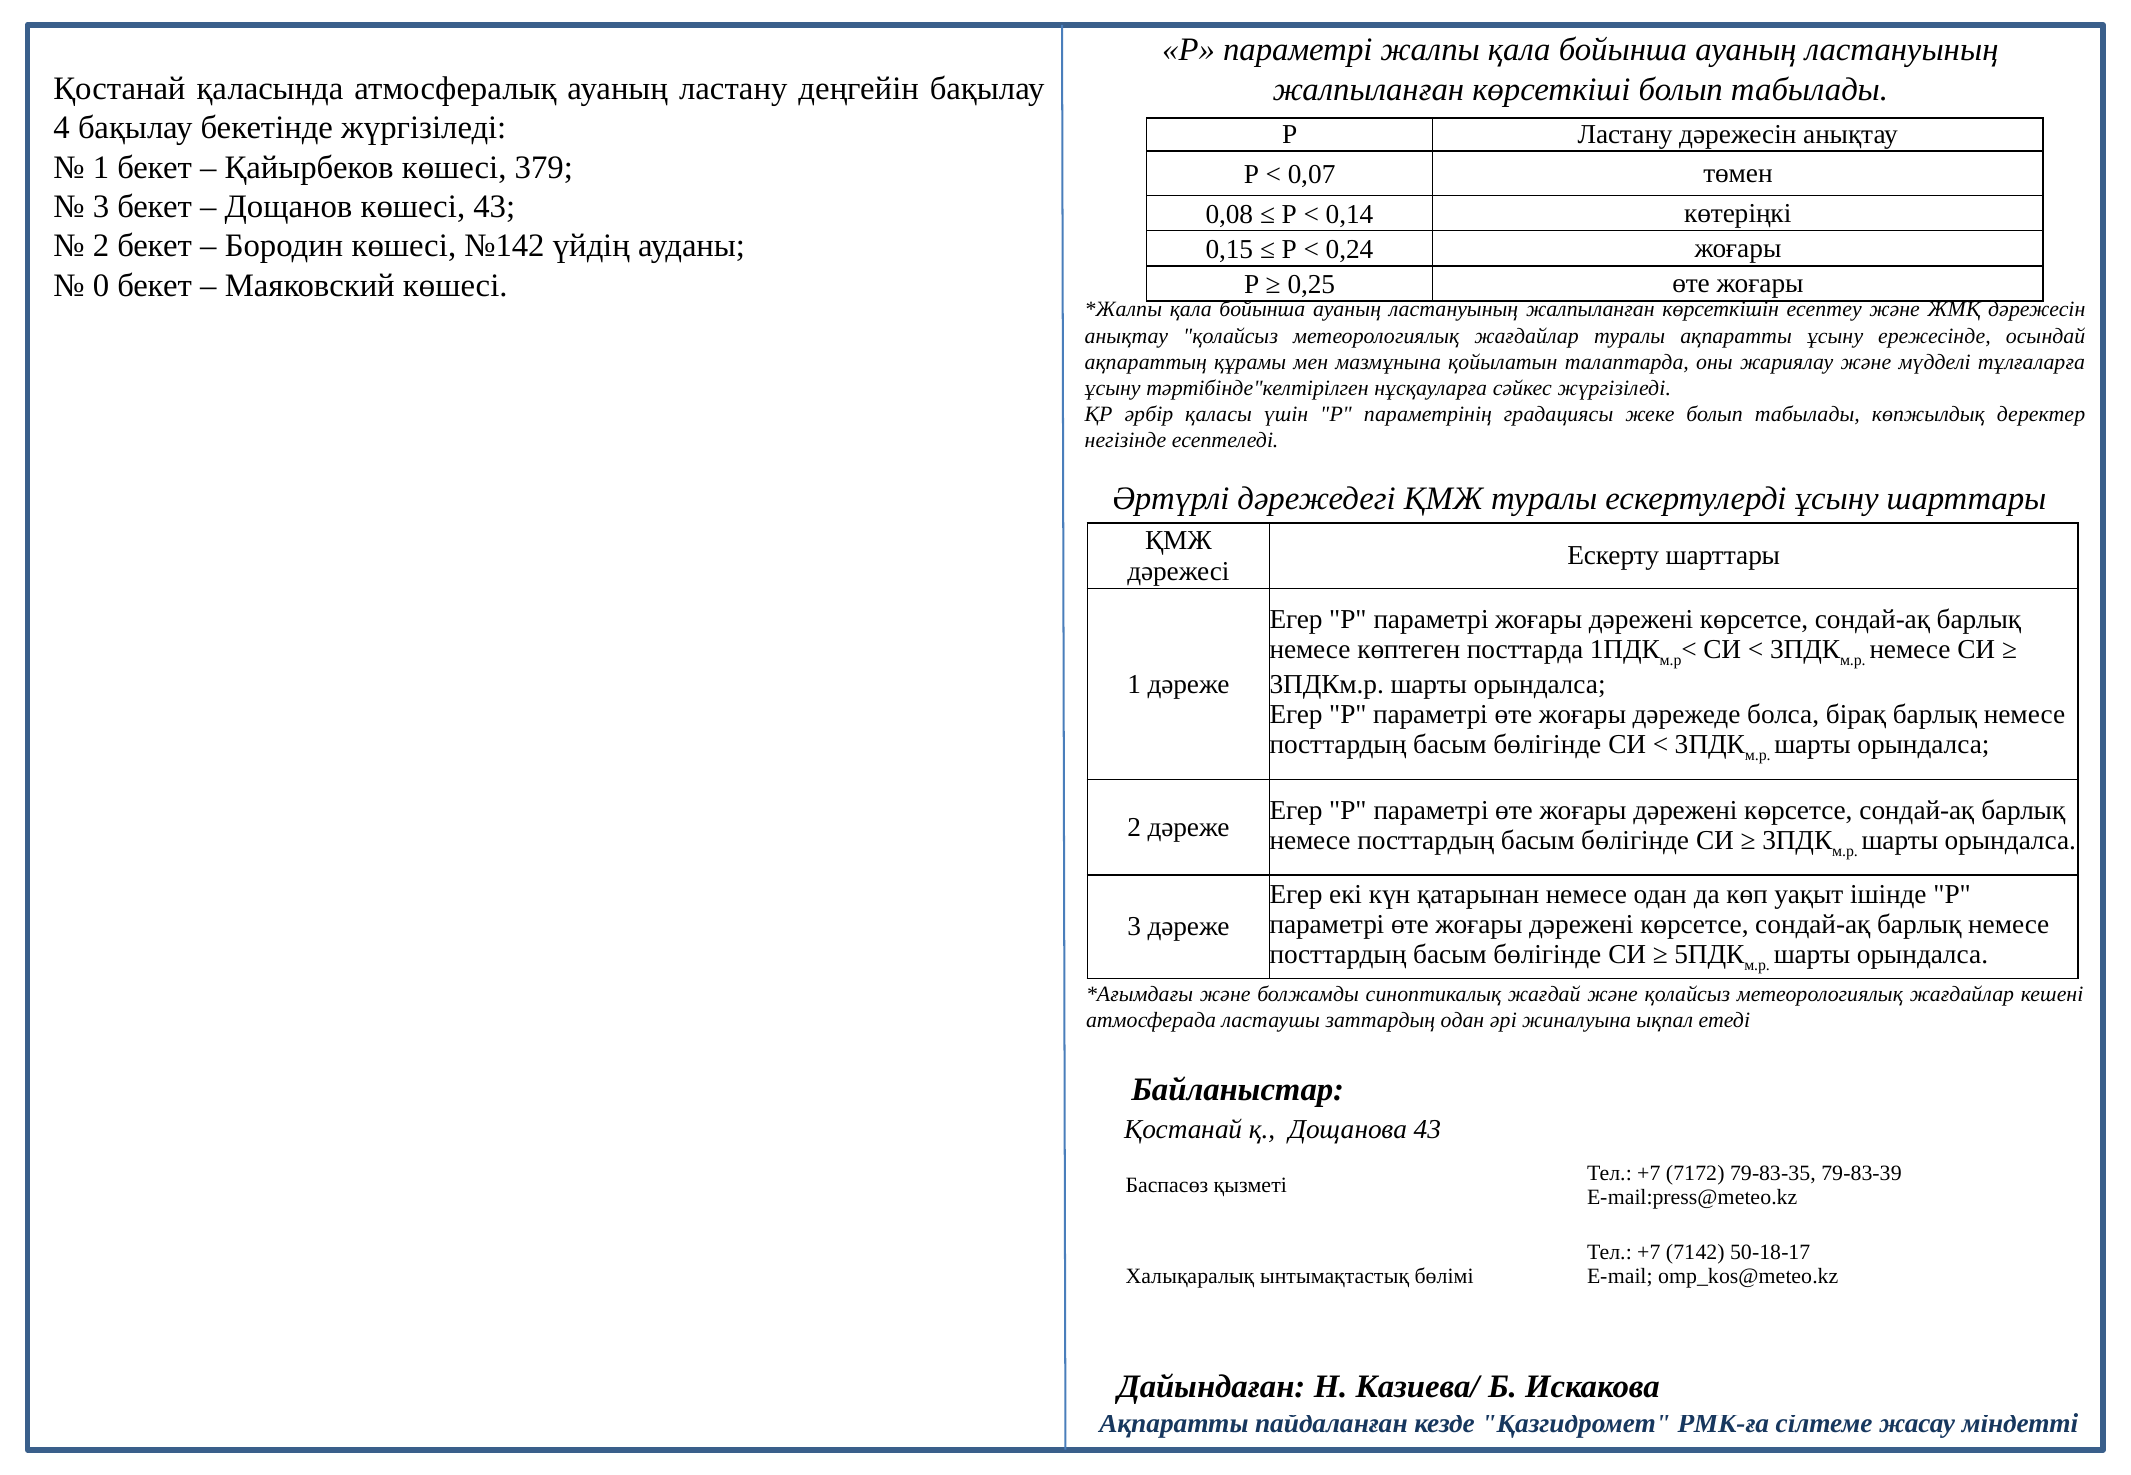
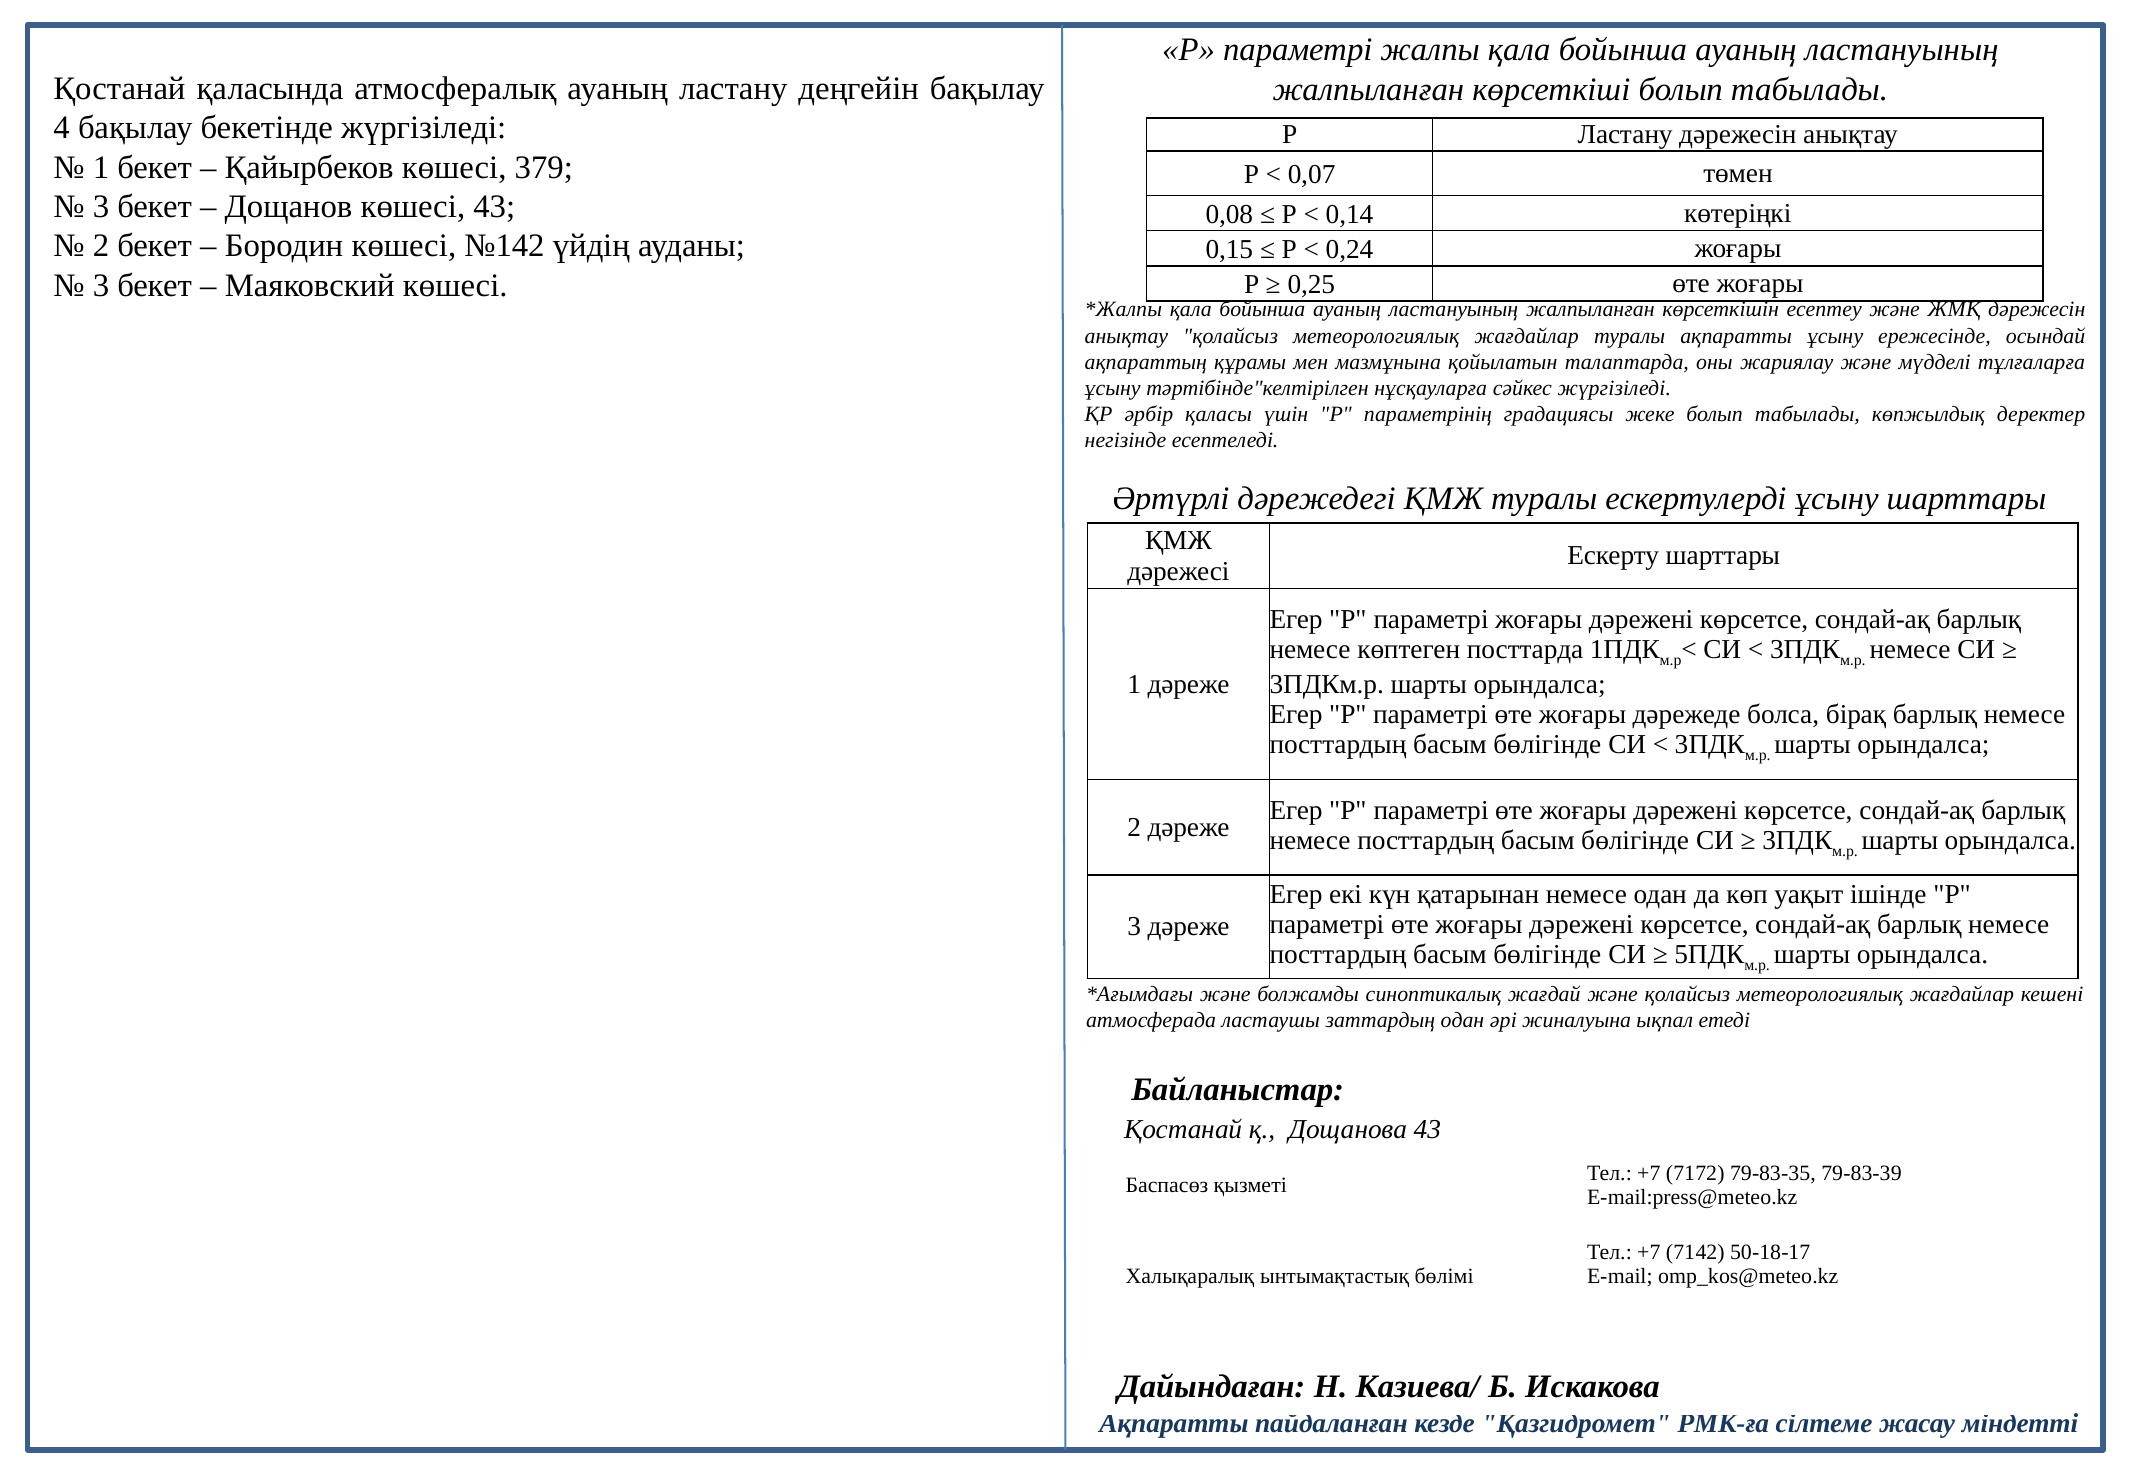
0: 0 -> 3 (101, 285)
